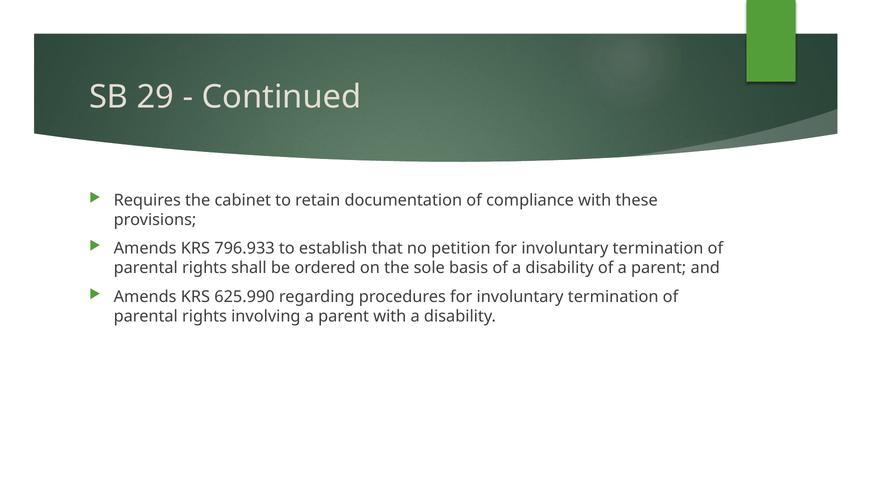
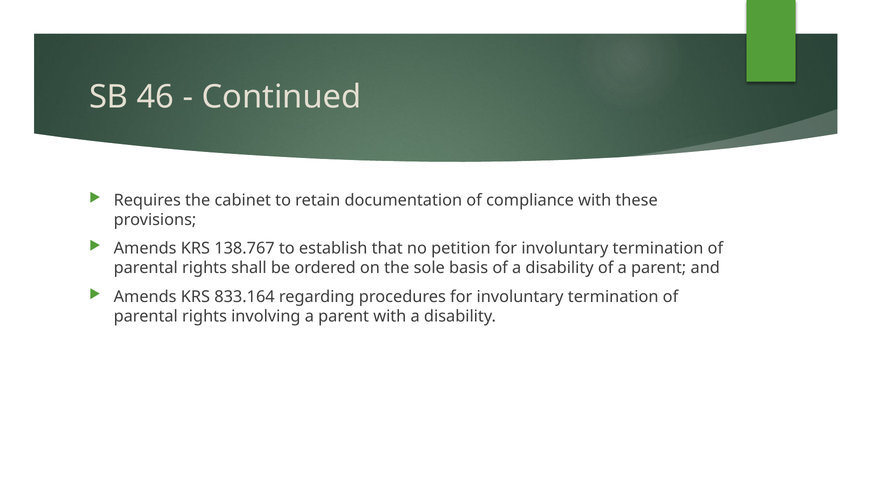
29: 29 -> 46 (155, 97)
796.933: 796.933 -> 138.767 (245, 249)
625.990: 625.990 -> 833.164 (245, 297)
